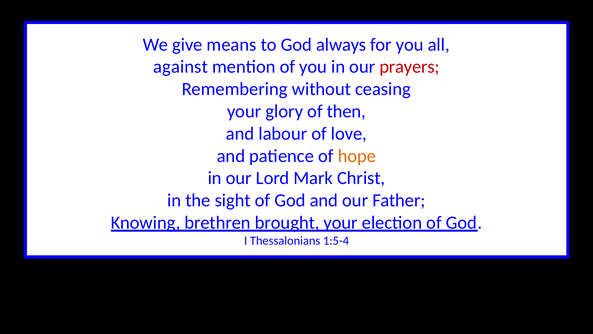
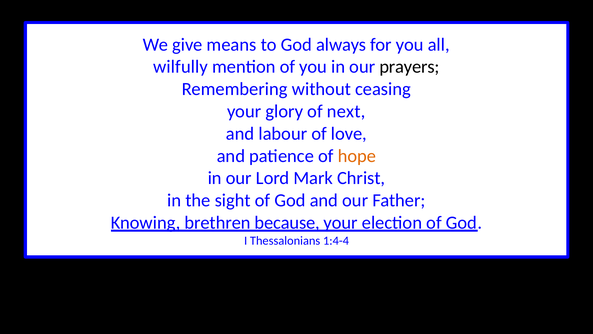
against: against -> wilfully (181, 67)
prayers colour: red -> black (409, 67)
then: then -> next (346, 111)
brought: brought -> because (287, 222)
1:5-4: 1:5-4 -> 1:4-4 (336, 241)
